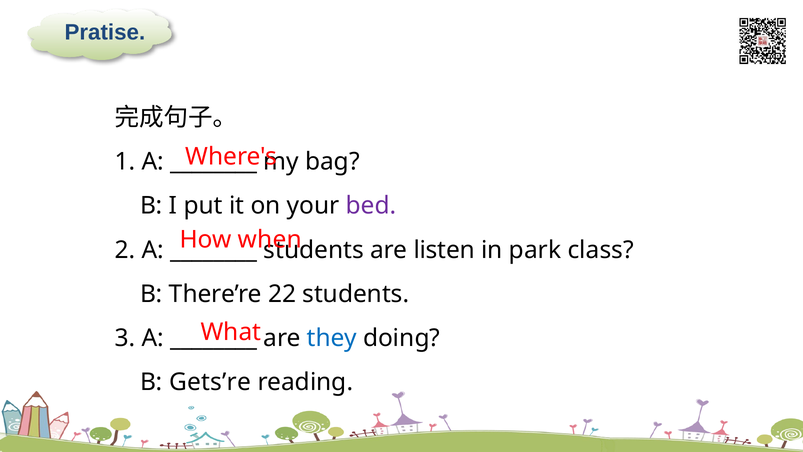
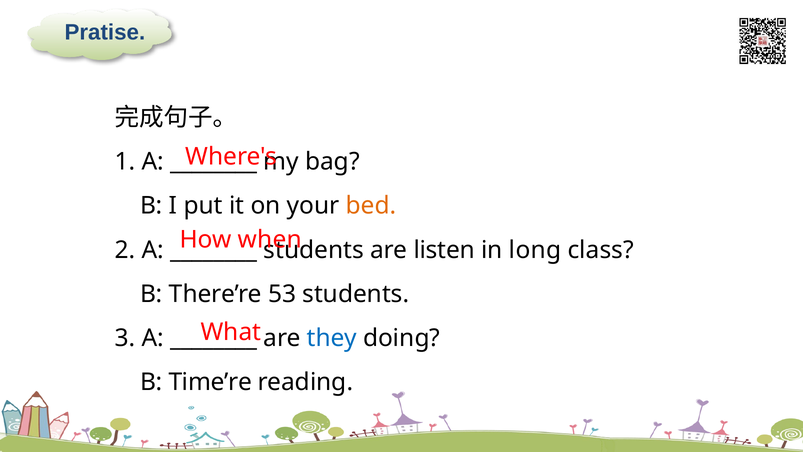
bed colour: purple -> orange (371, 206)
park: park -> long (535, 250)
22: 22 -> 53 (282, 294)
Gets’re: Gets’re -> Time’re (210, 382)
